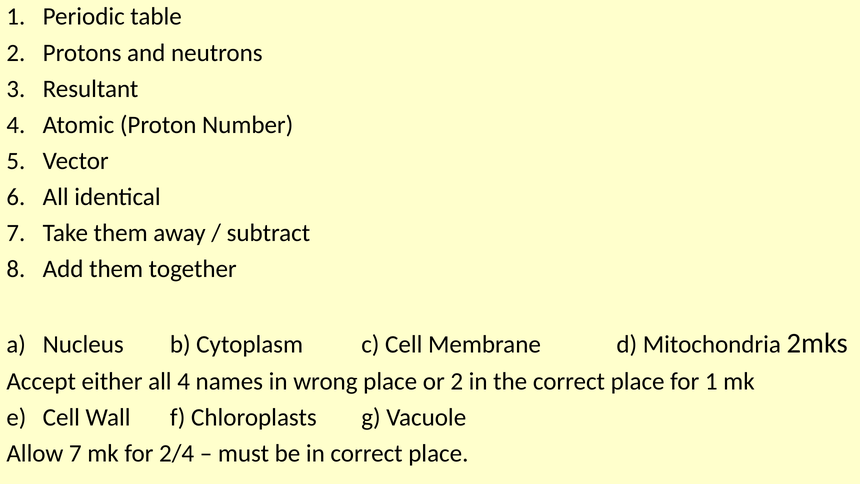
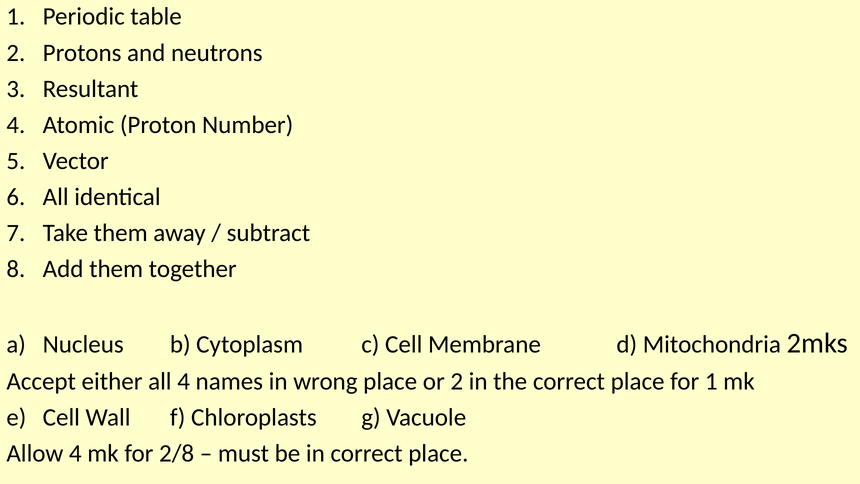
Allow 7: 7 -> 4 (75, 453)
2/4: 2/4 -> 2/8 (177, 453)
